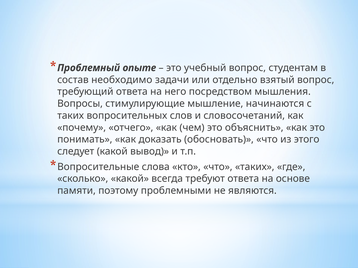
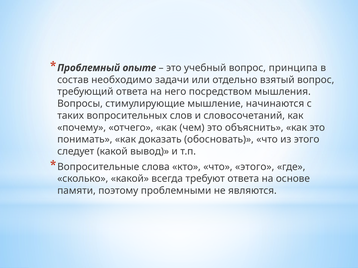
студентам: студентам -> принципа (293, 68)
что таких: таких -> этого (255, 167)
